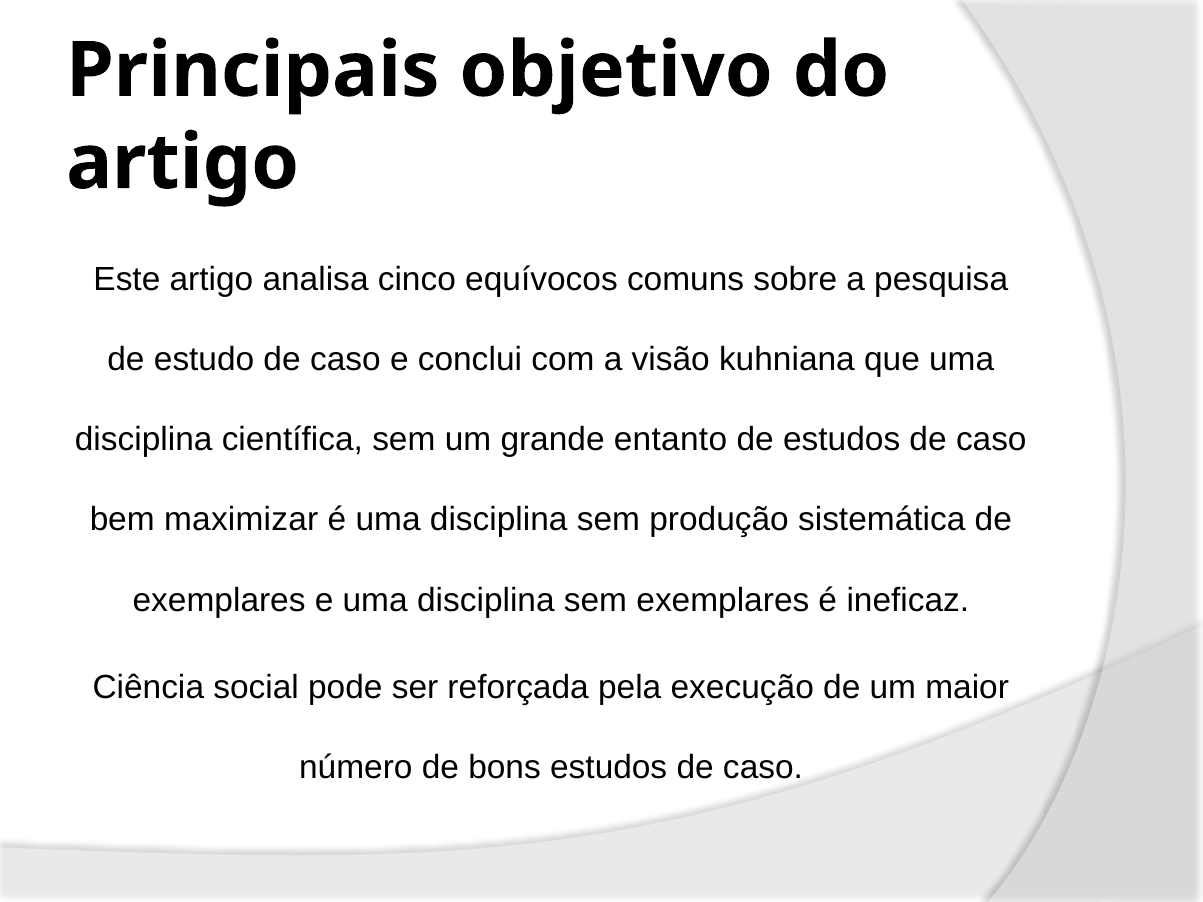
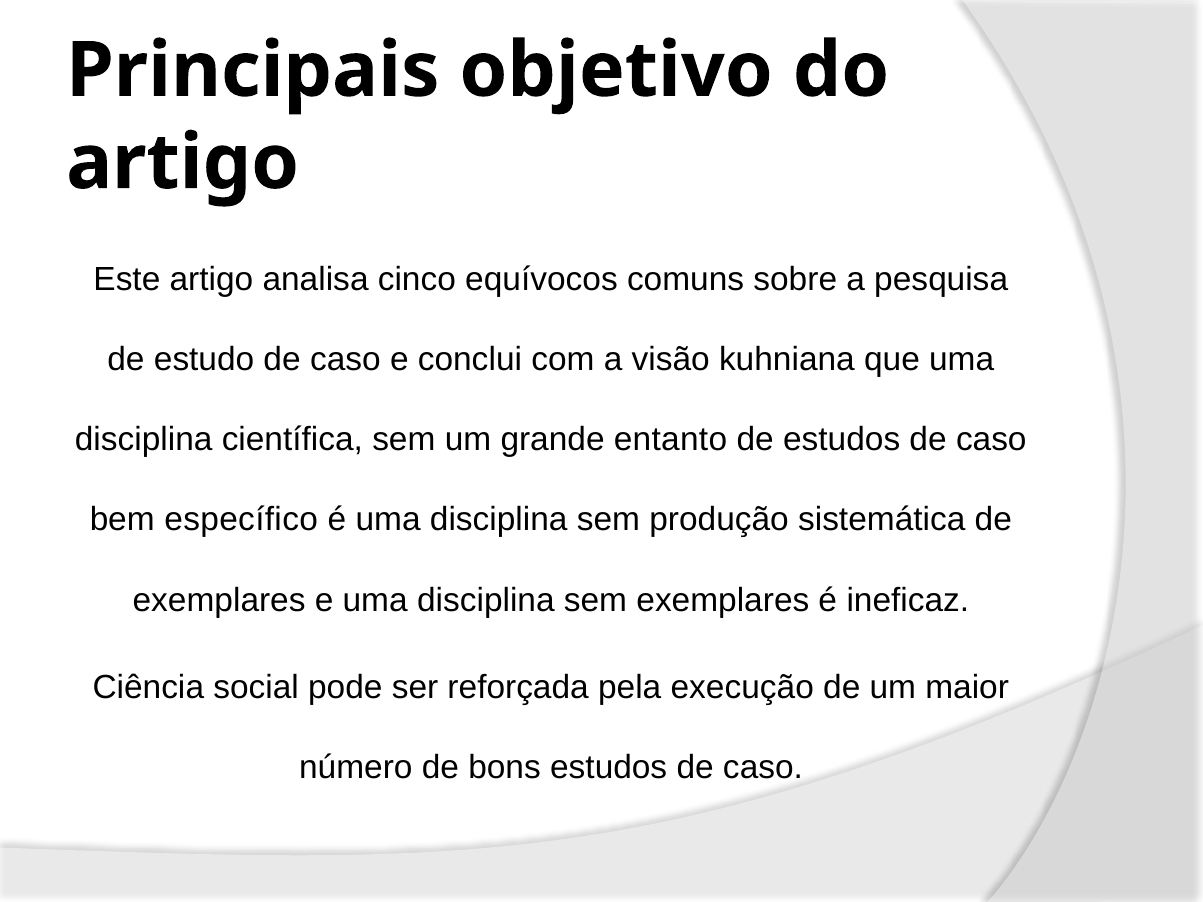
maximizar: maximizar -> específico (241, 520)
